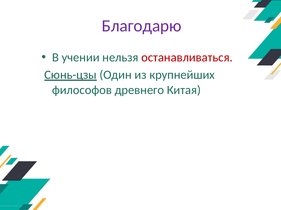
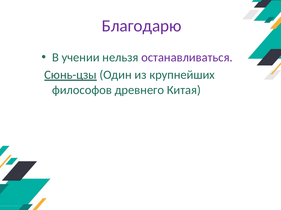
останавливаться colour: red -> purple (187, 58)
